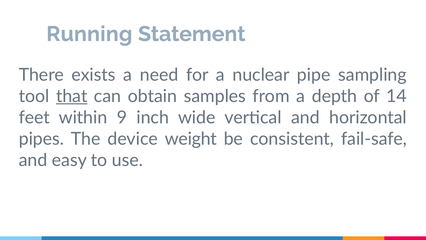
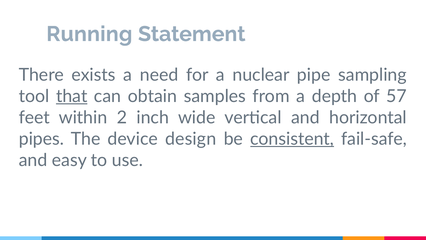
14: 14 -> 57 (396, 96)
9: 9 -> 2 (122, 117)
weight: weight -> design (191, 139)
consistent underline: none -> present (292, 139)
